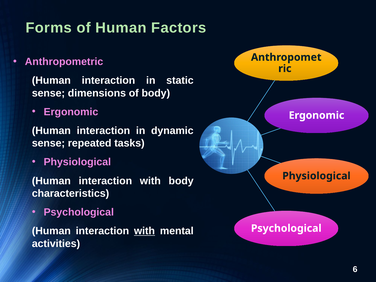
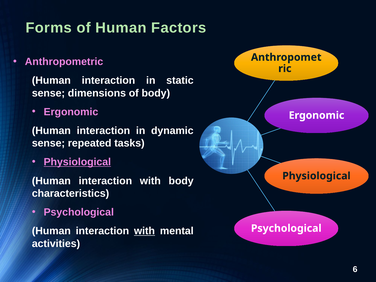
Physiological underline: none -> present (77, 162)
